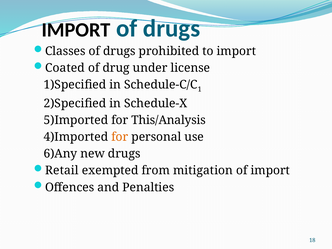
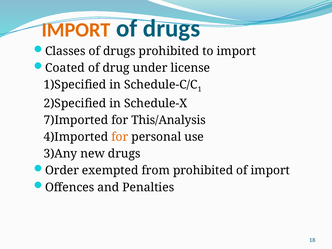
IMPORT colour: black -> orange (76, 30)
5)Imported: 5)Imported -> 7)Imported (76, 120)
6)Any: 6)Any -> 3)Any (60, 154)
Retail: Retail -> Order (62, 171)
from mitigation: mitigation -> prohibited (203, 171)
